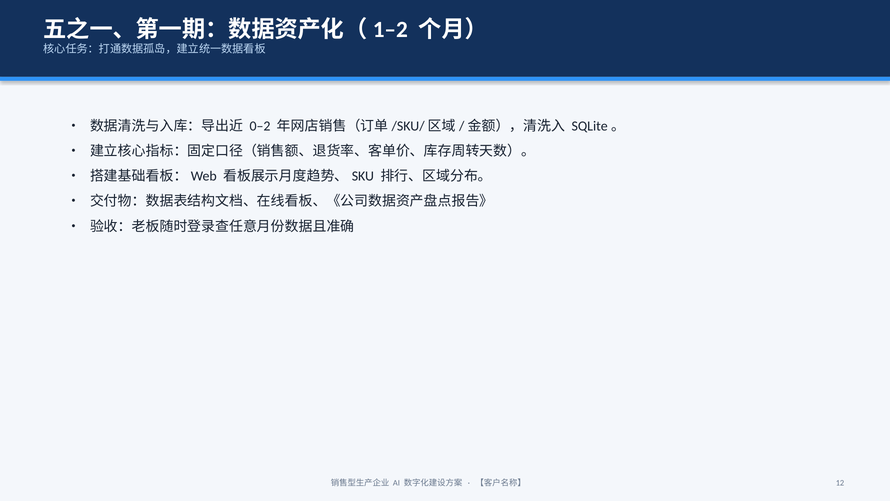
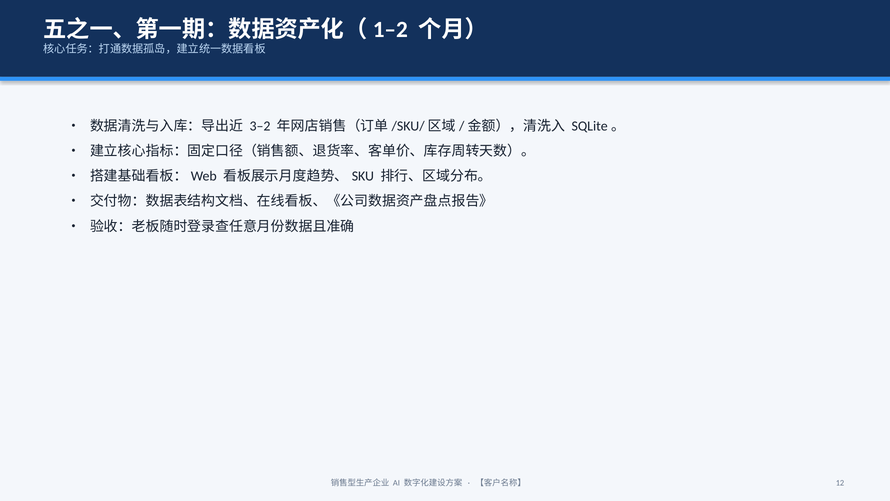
0–2: 0–2 -> 3–2 (260, 126)
